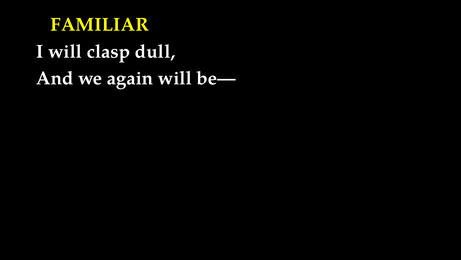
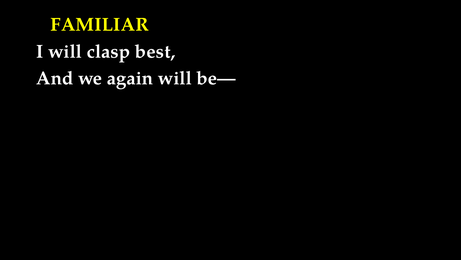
dull: dull -> best (155, 51)
